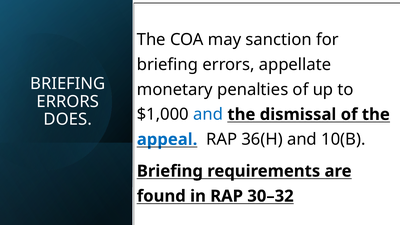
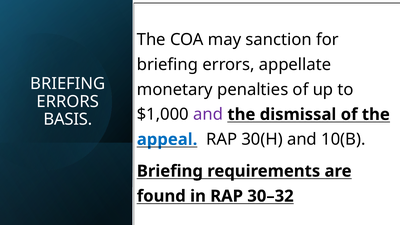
and colour: blue -> purple (208, 114)
DOES: DOES -> BASIS (68, 119)
36(H: 36(H -> 30(H (262, 139)
